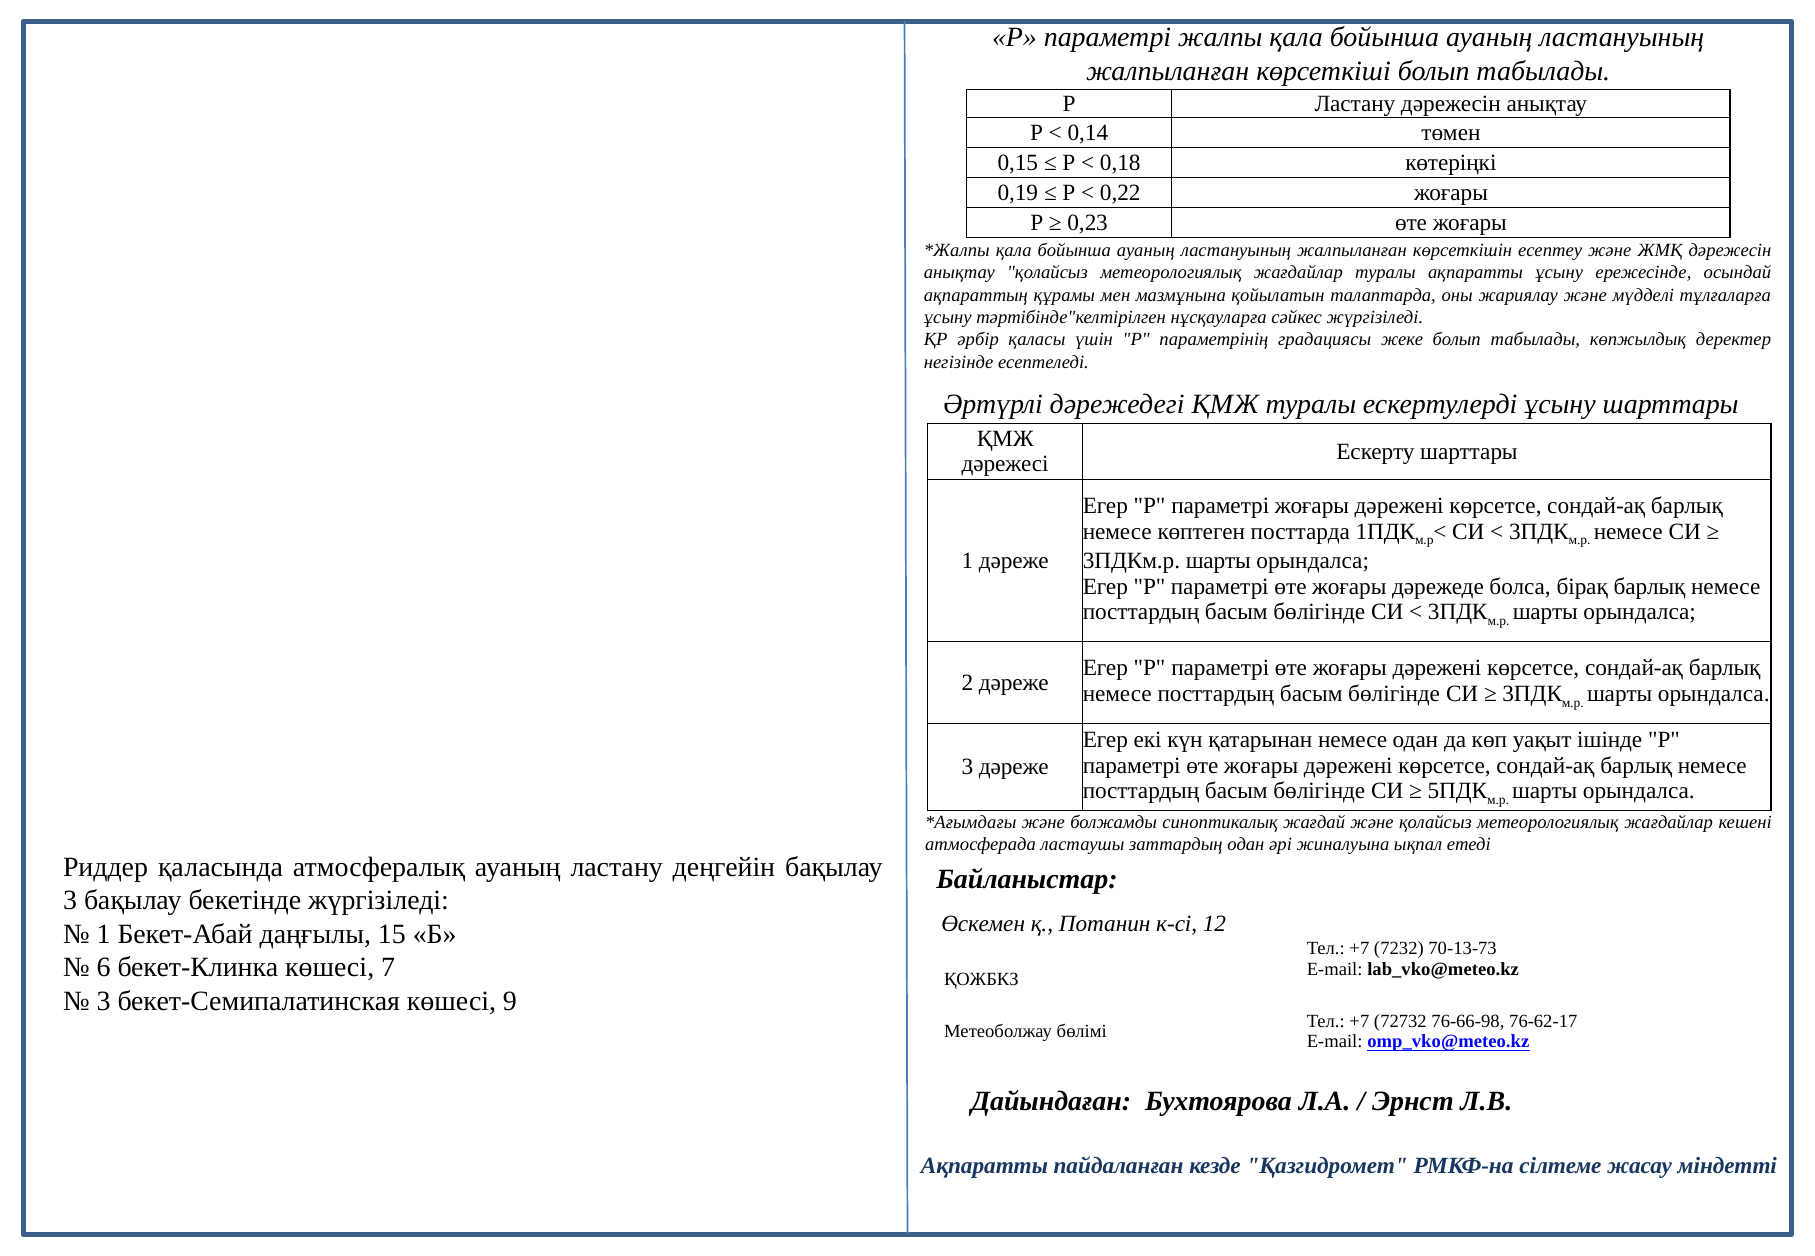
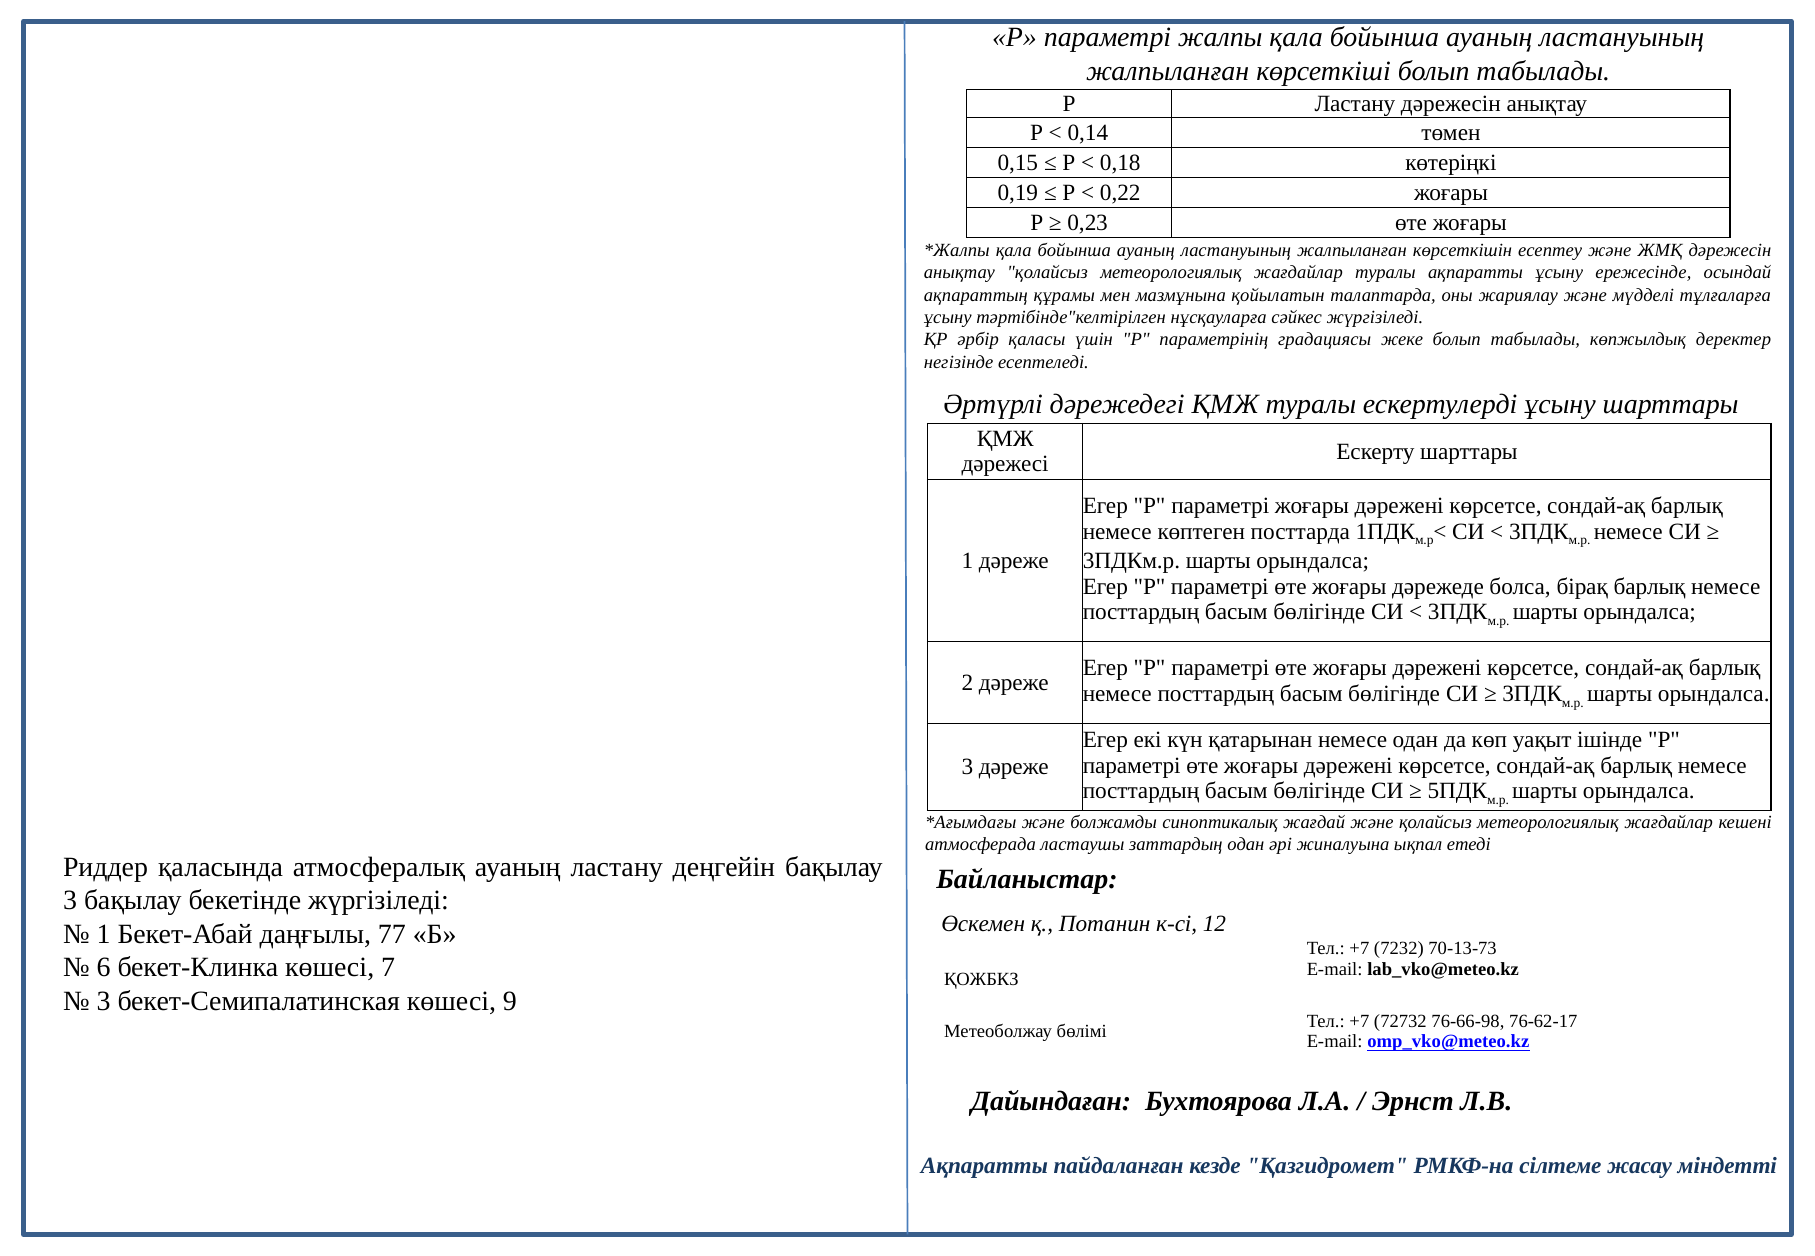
15: 15 -> 77 (392, 934)
